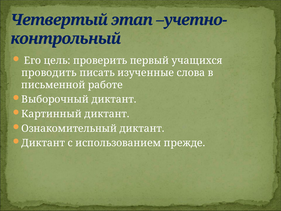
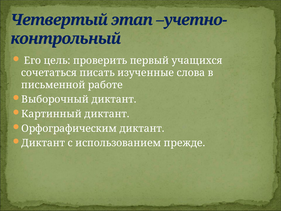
проводить: проводить -> сочетаться (49, 73)
Ознакомительный: Ознакомительный -> Орфографическим (69, 128)
